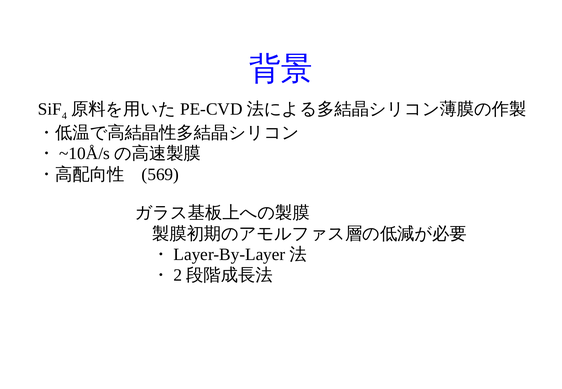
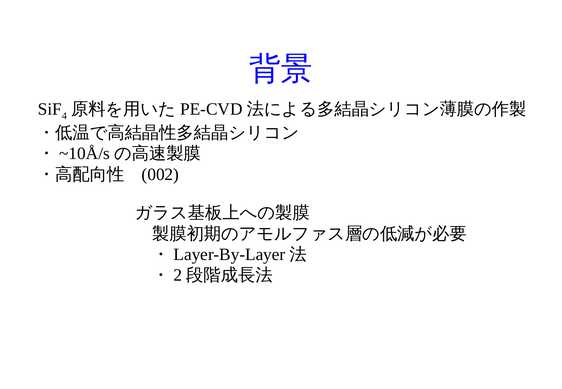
569: 569 -> 002 (160, 174)
